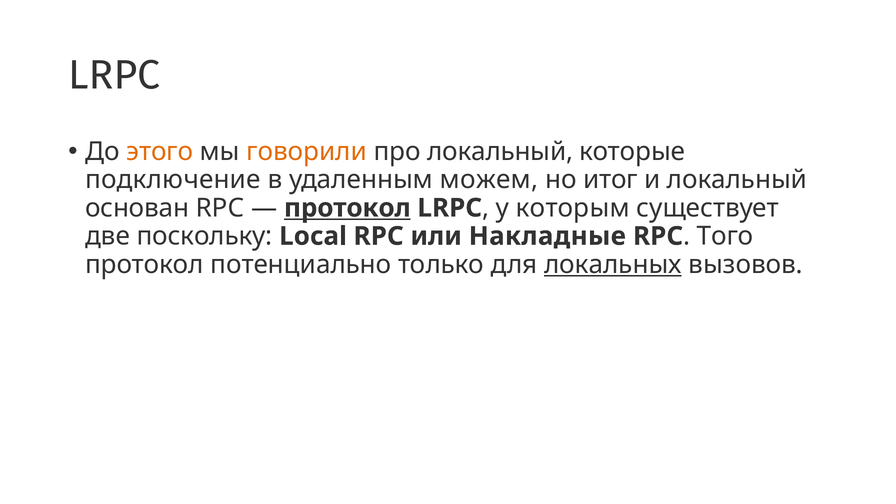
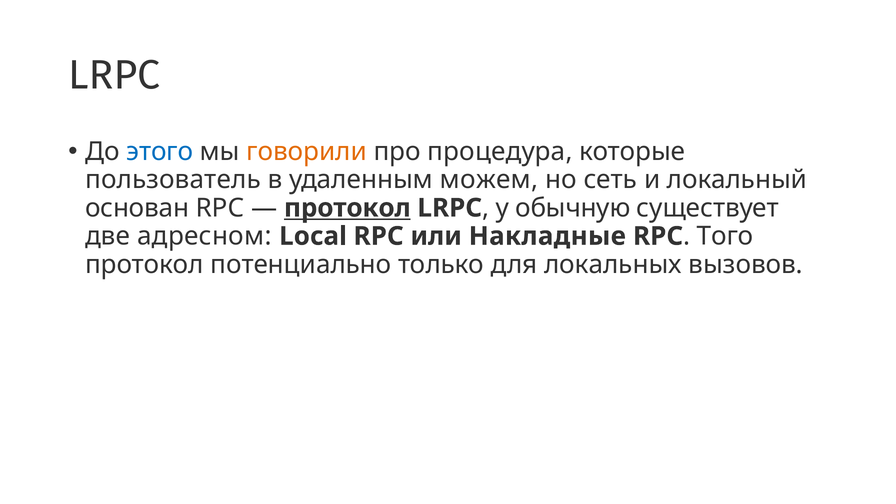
этого colour: orange -> blue (160, 151)
про локальный: локальный -> процедура (500, 151)
подключение: подключение -> пользователь (173, 180)
итог: итог -> сеть (610, 180)
которым: которым -> обычную (573, 208)
поскольку: поскольку -> адресном (204, 236)
локальных underline: present -> none (613, 264)
